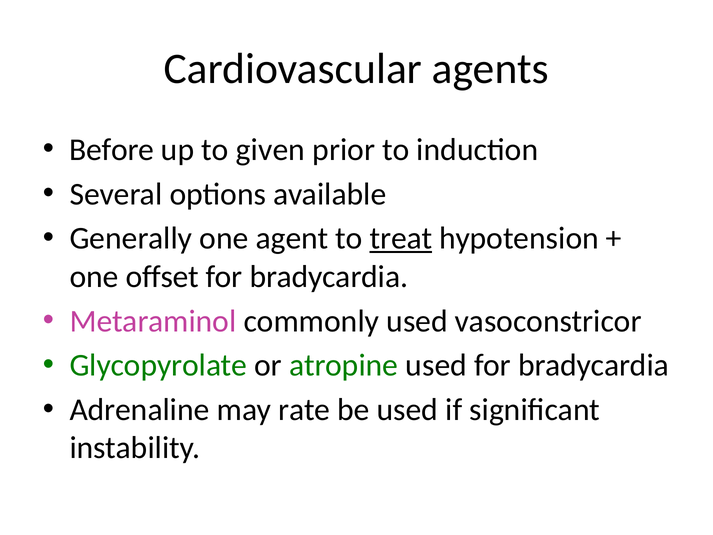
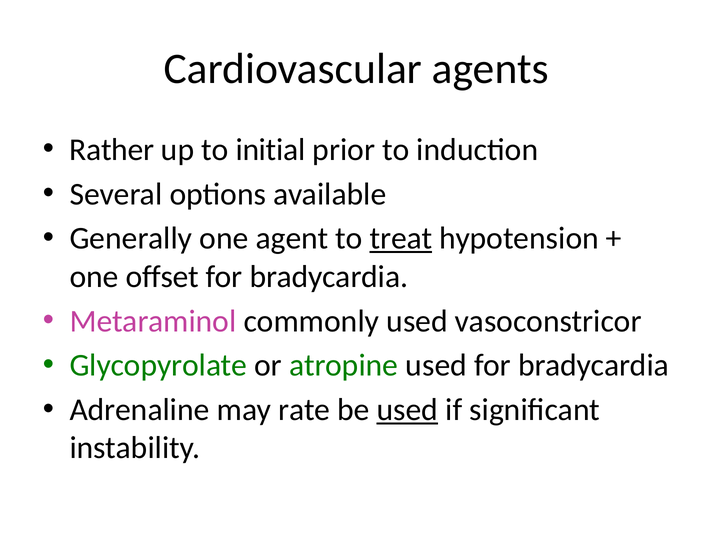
Before: Before -> Rather (112, 150)
given: given -> initial (271, 150)
used underline: none -> present (407, 410)
